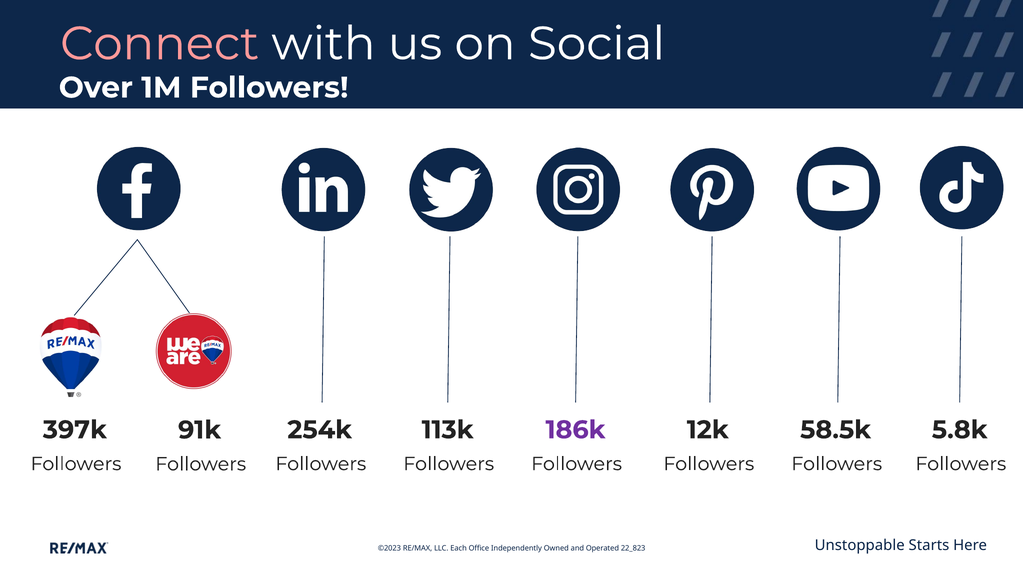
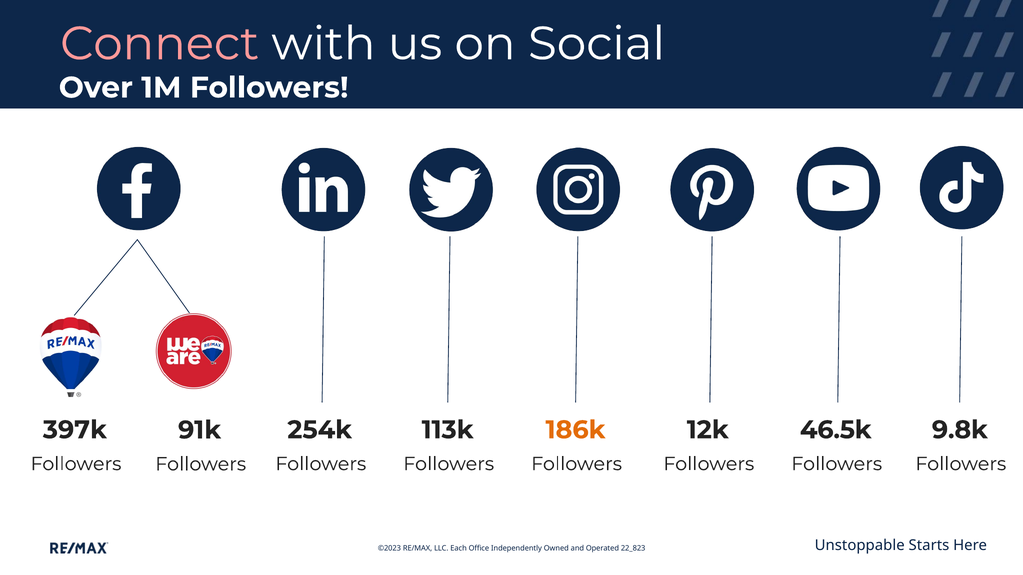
186k colour: purple -> orange (575, 430)
58.5k: 58.5k -> 46.5k (836, 430)
5.8k: 5.8k -> 9.8k (960, 430)
